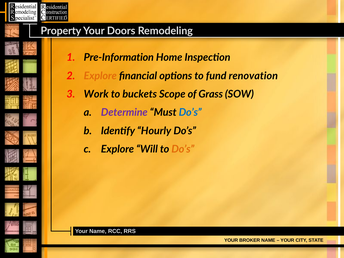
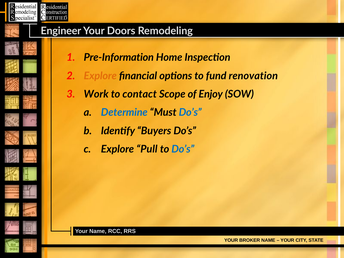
Property: Property -> Engineer (61, 31)
buckets: buckets -> contact (140, 94)
Grass: Grass -> Enjoy (211, 94)
Determine colour: purple -> blue (124, 113)
Hourly: Hourly -> Buyers (154, 131)
Will: Will -> Pull (147, 149)
Do’s colour: orange -> blue (183, 149)
